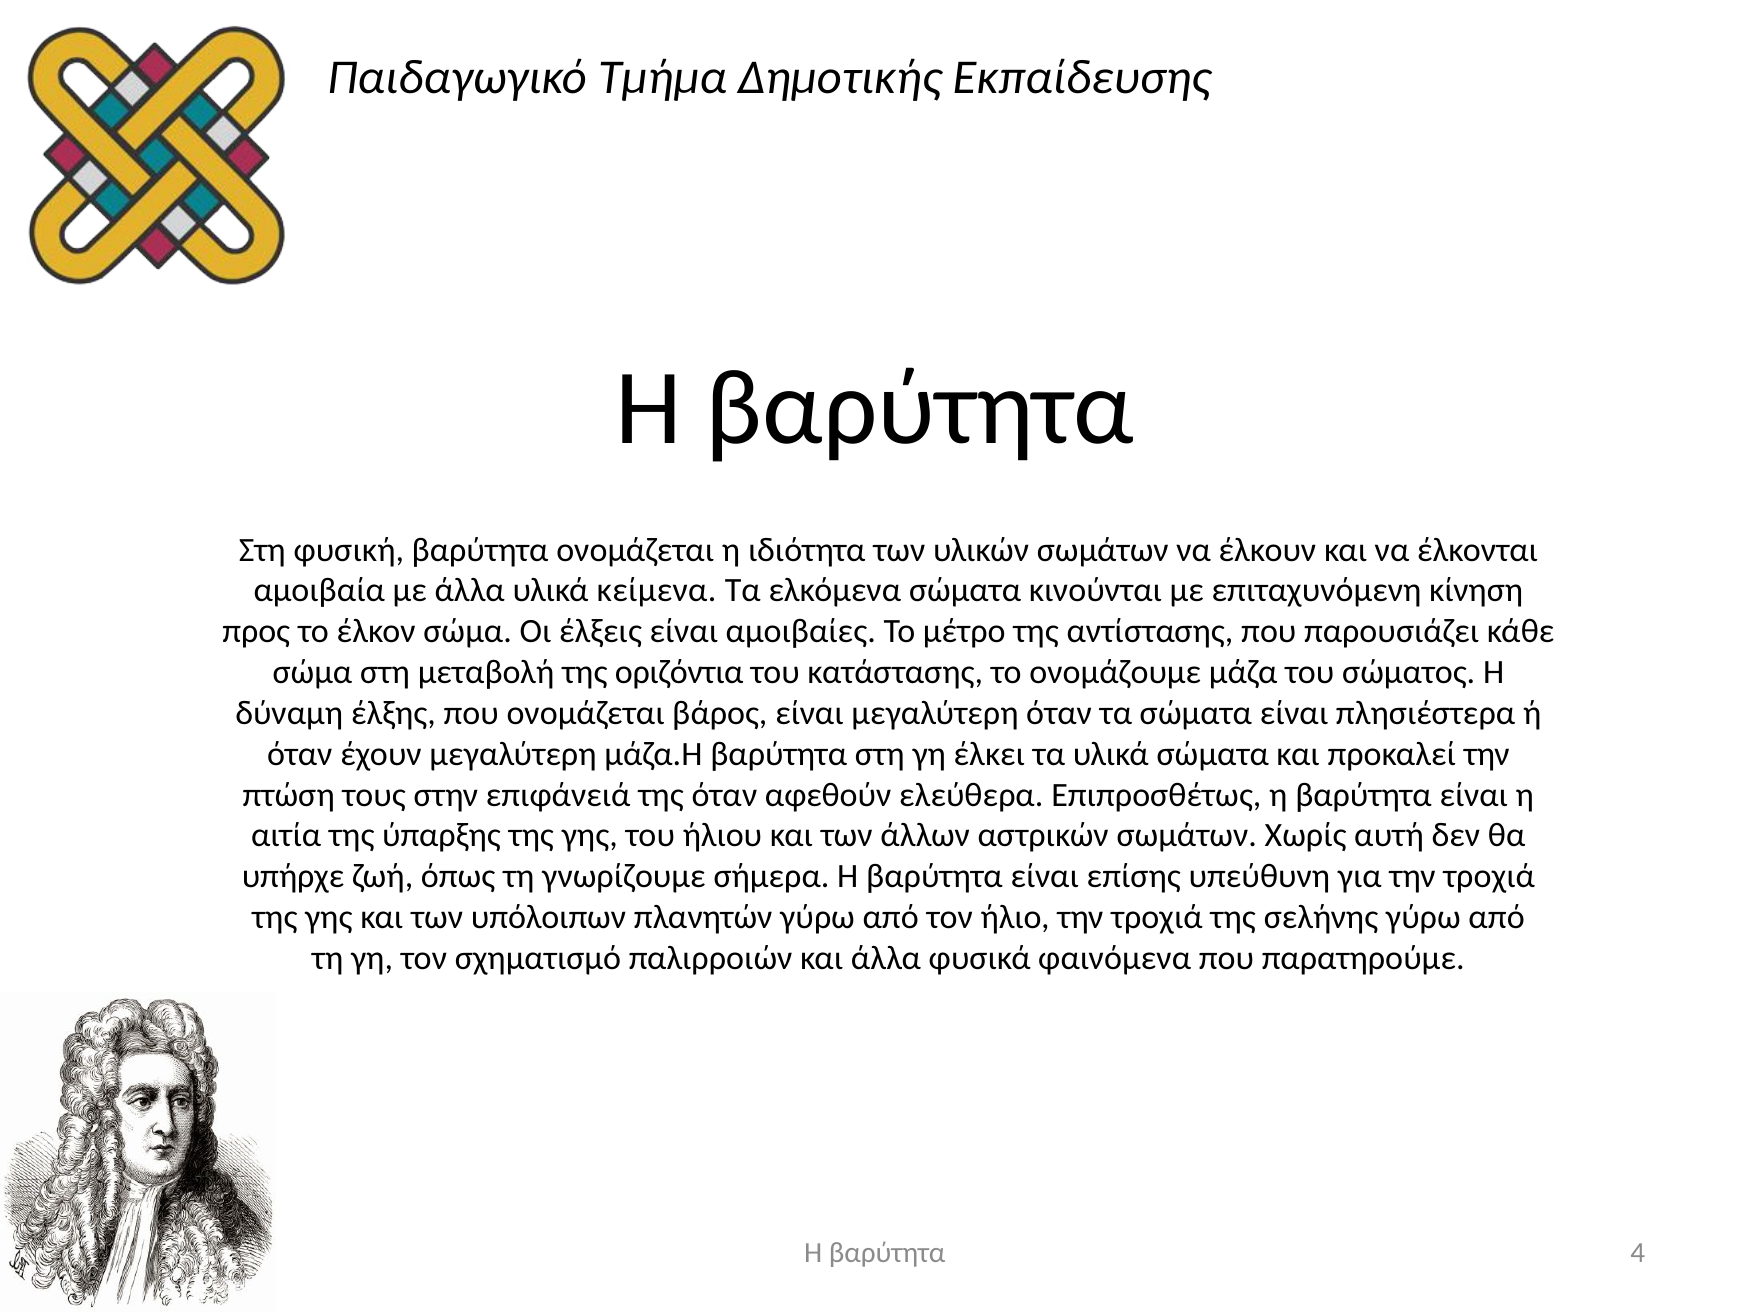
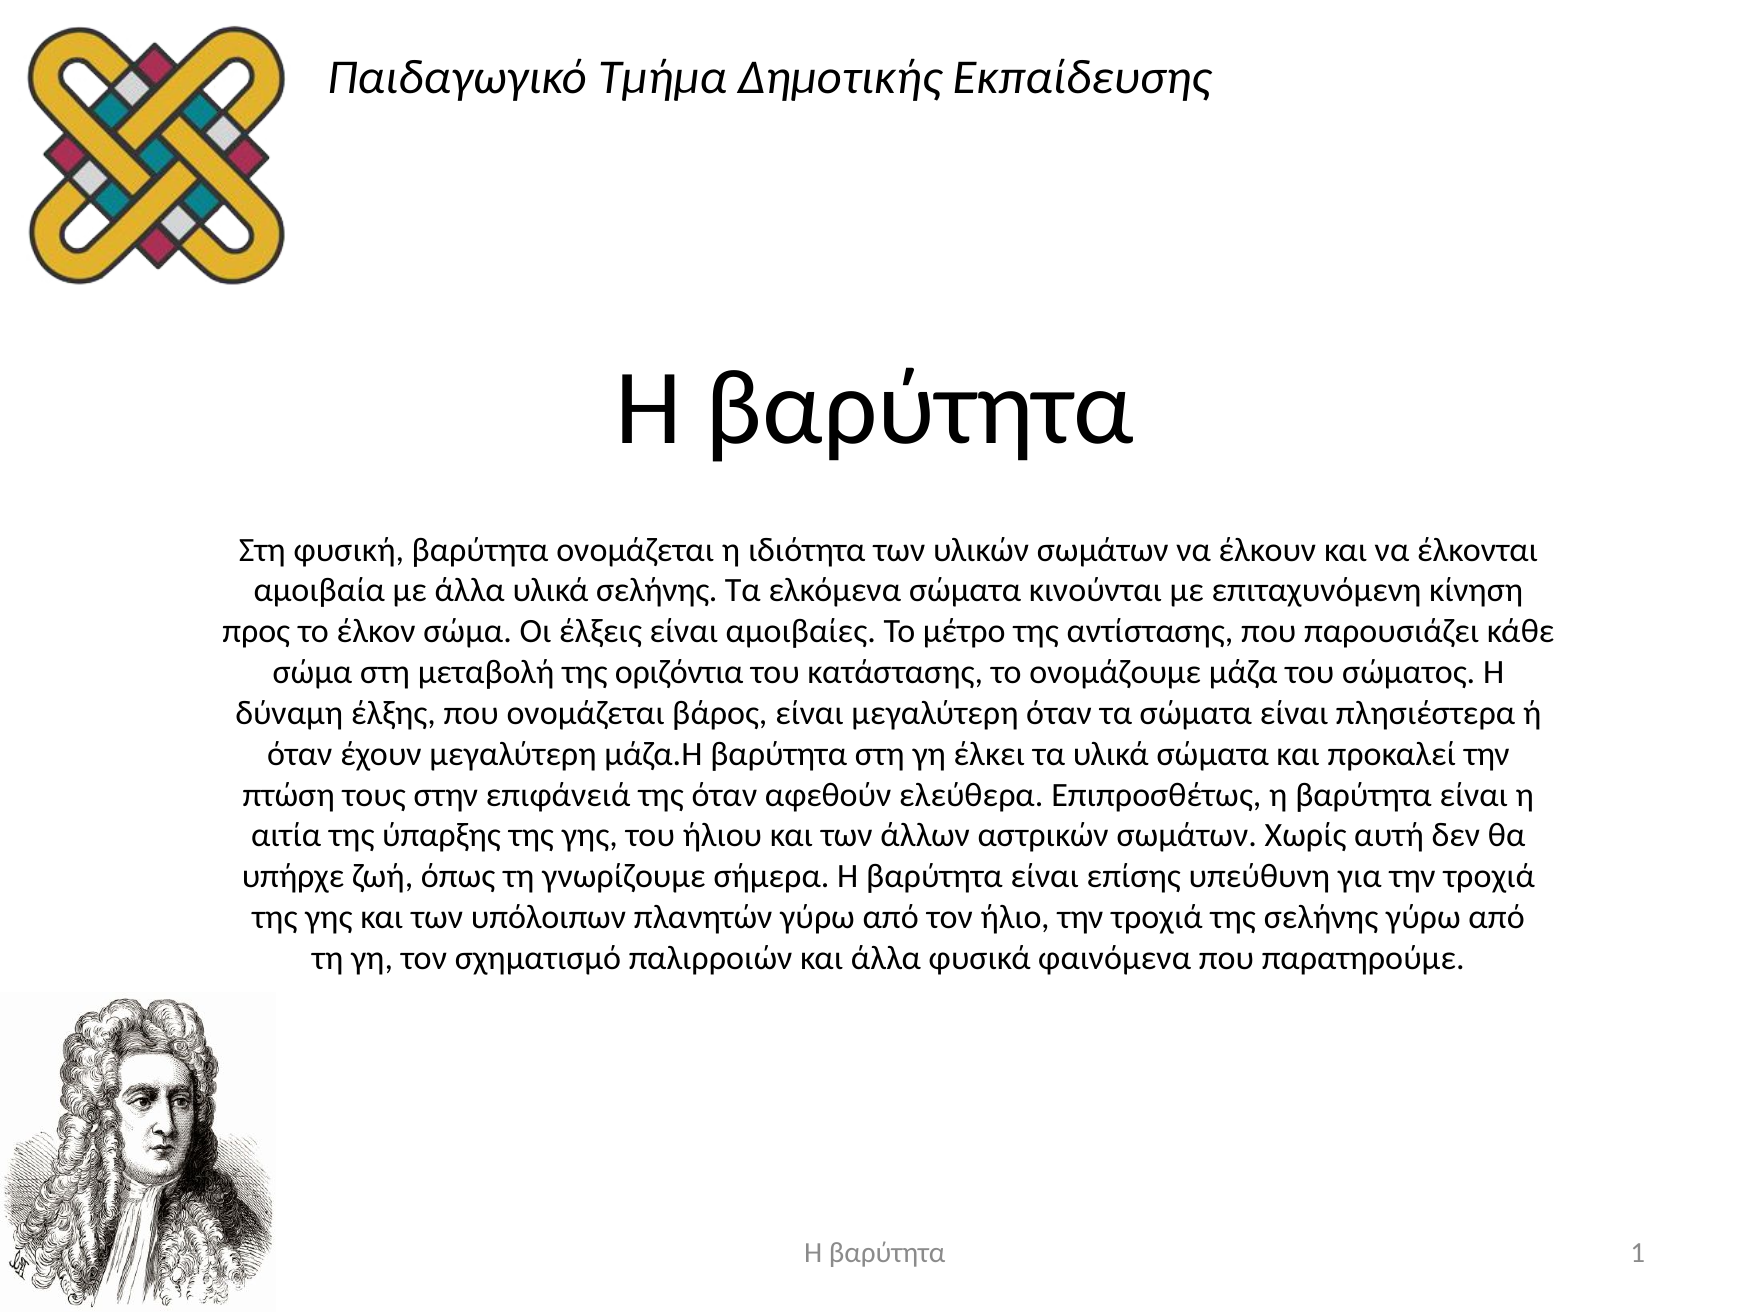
υλικά κείμενα: κείμενα -> σελήνης (657, 591)
4: 4 -> 1 (1638, 1253)
